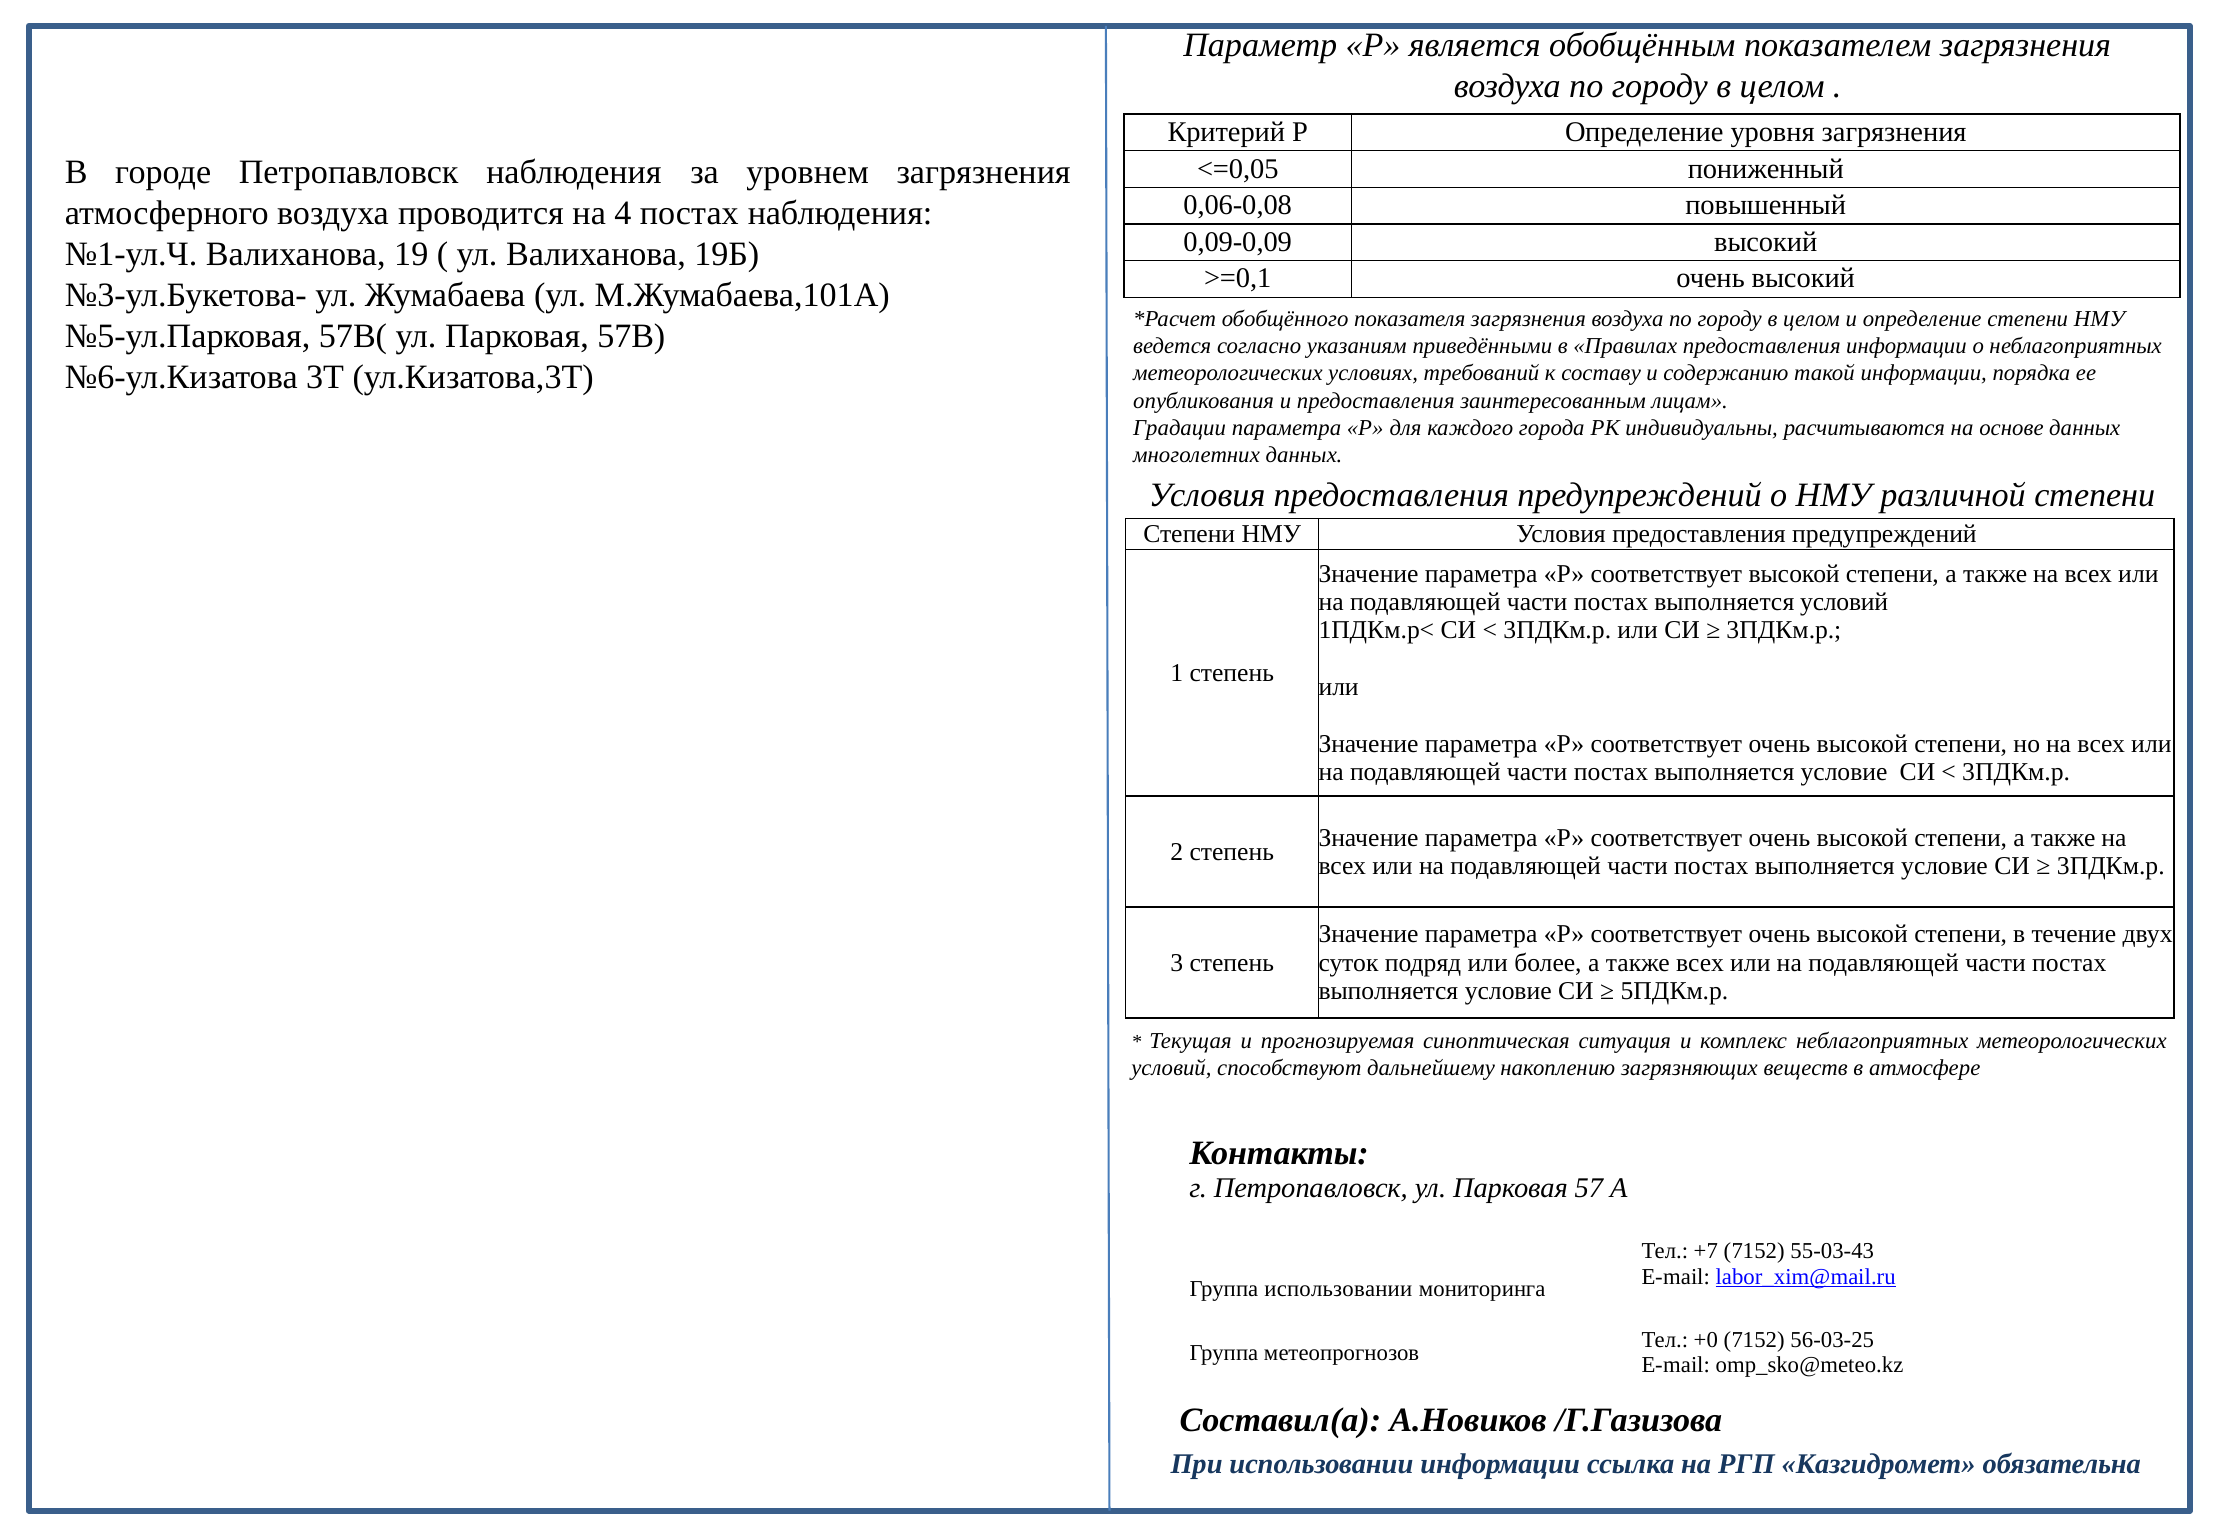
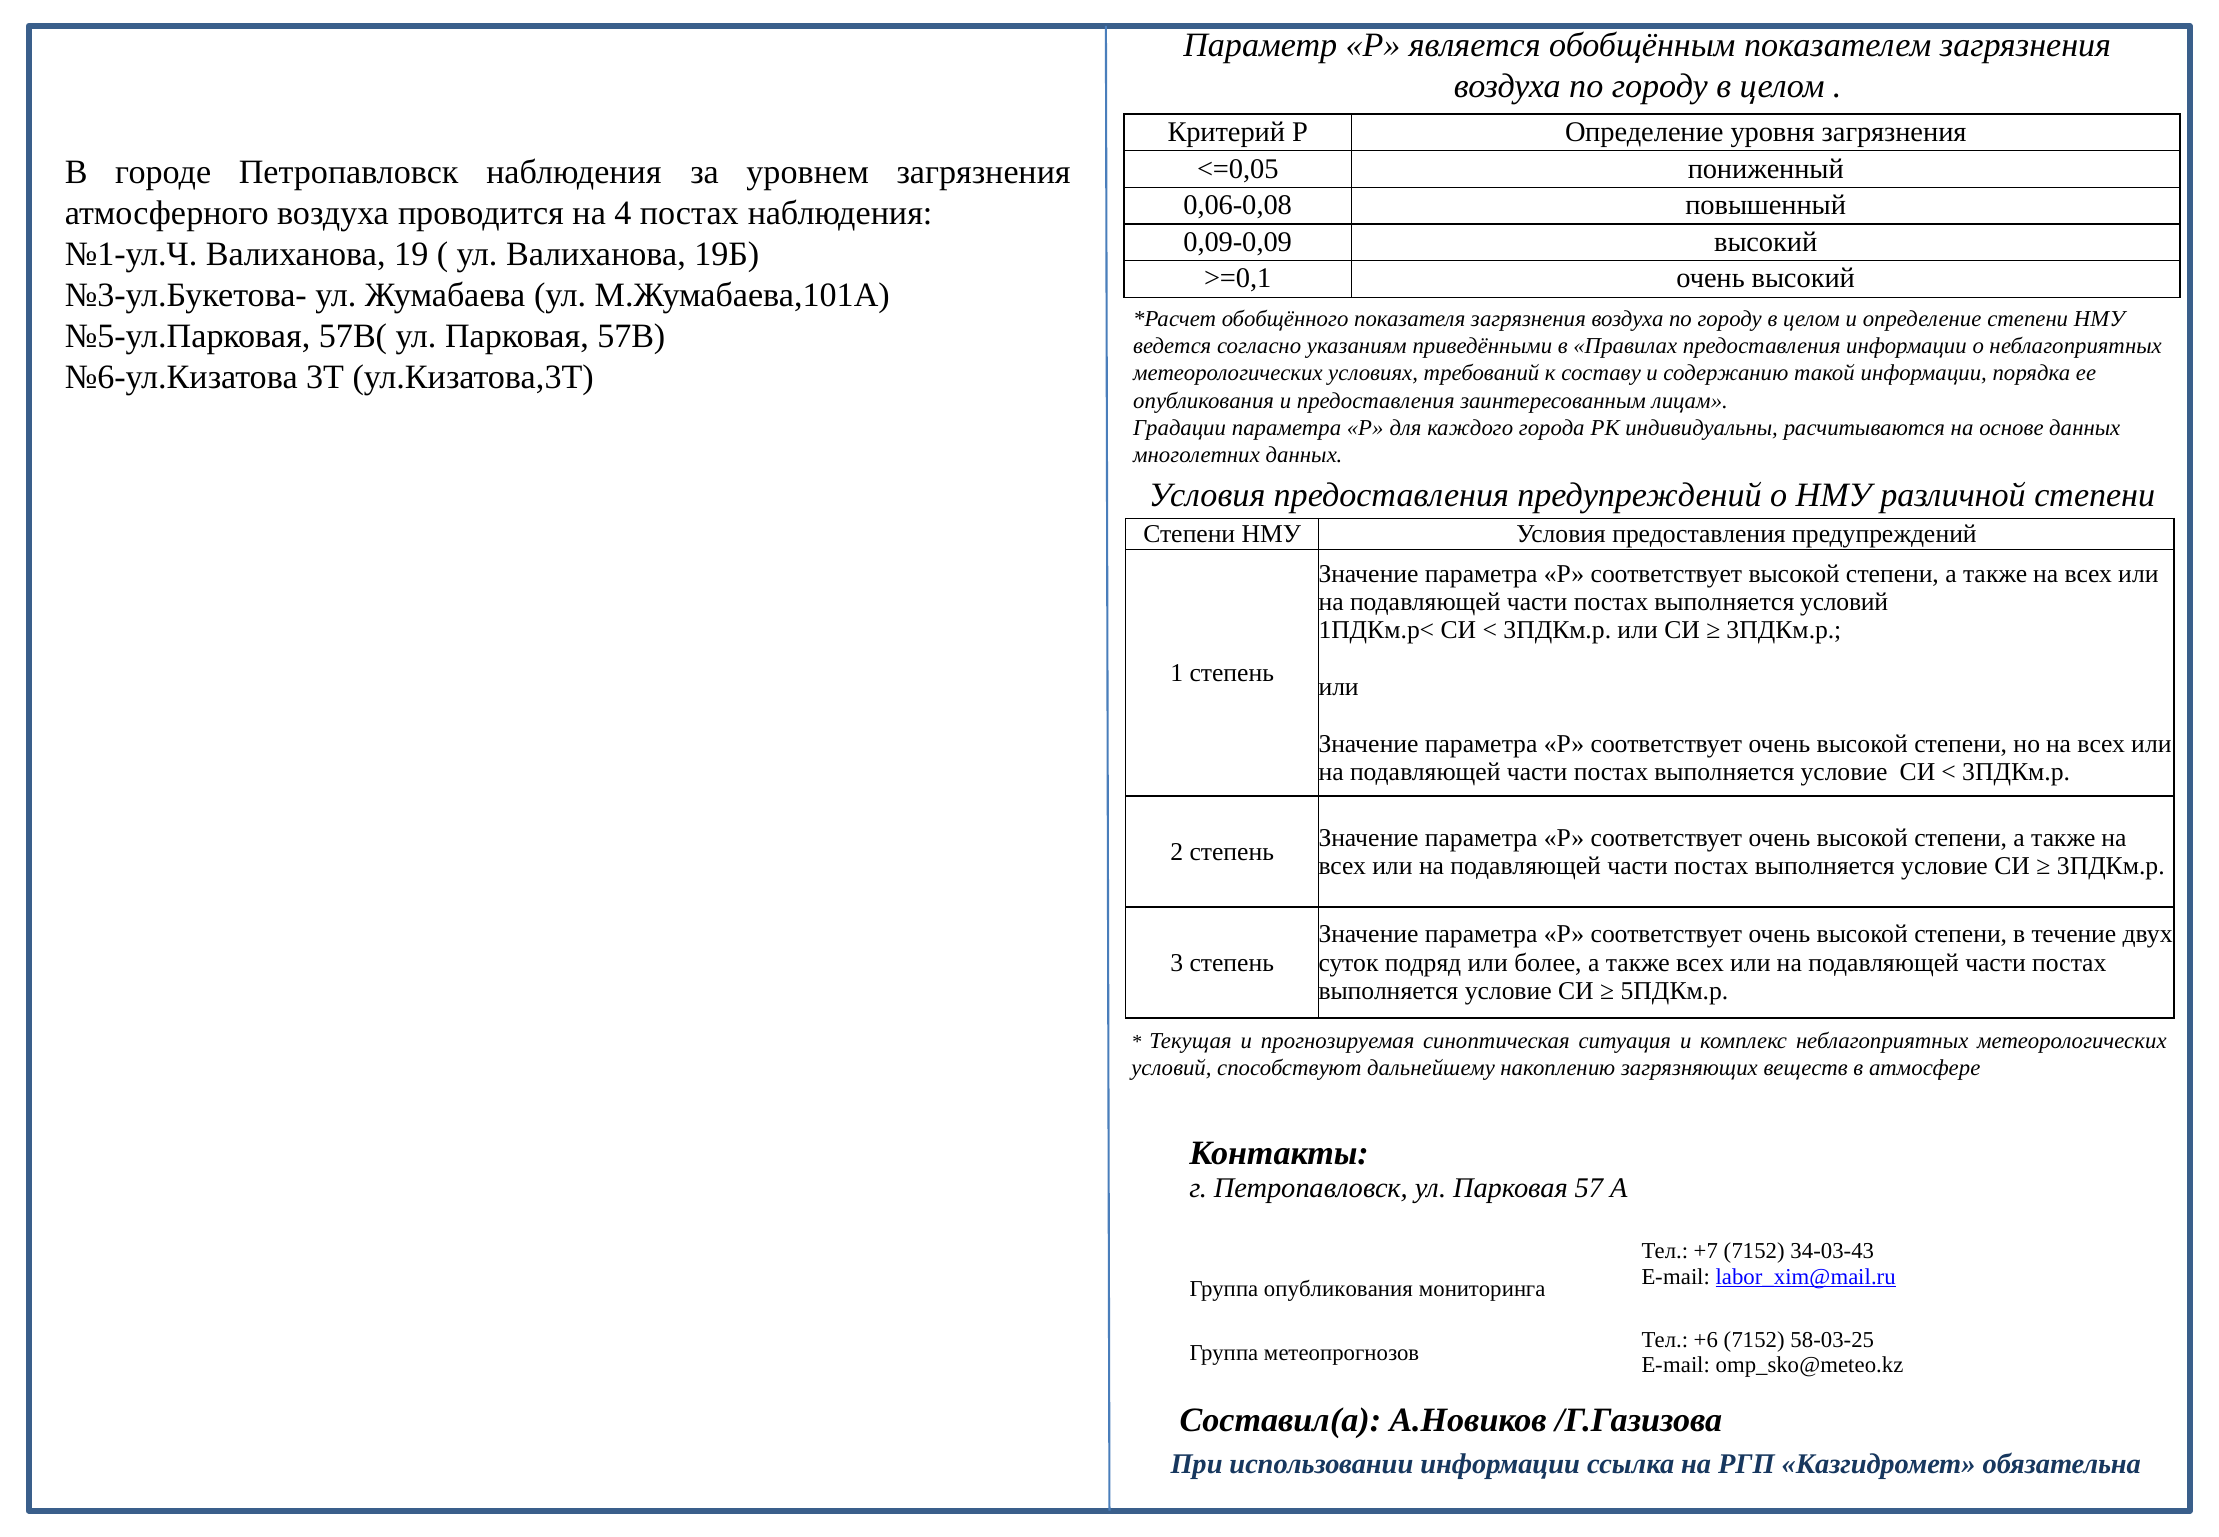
55-03-43: 55-03-43 -> 34-03-43 (1832, 1251)
Группа использовании: использовании -> опубликования (1338, 1289)
+0: +0 -> +6 (1706, 1339)
56-03-25: 56-03-25 -> 58-03-25 (1832, 1339)
